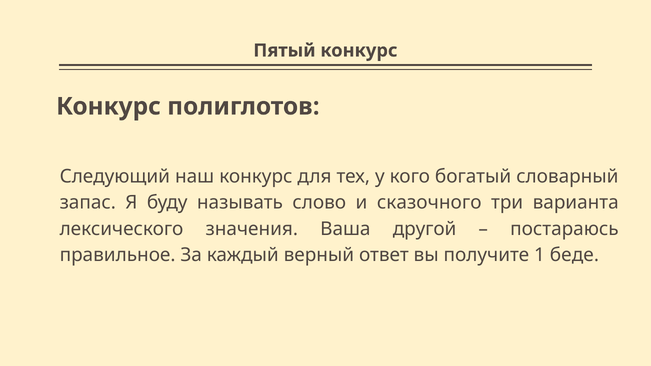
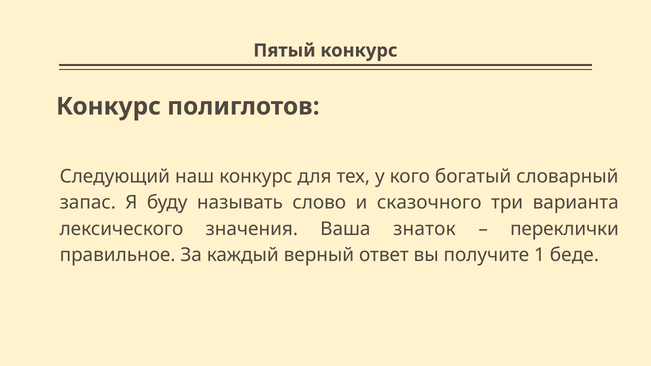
другой: другой -> знаток (424, 229)
постараюсь: постараюсь -> переклички (564, 229)
